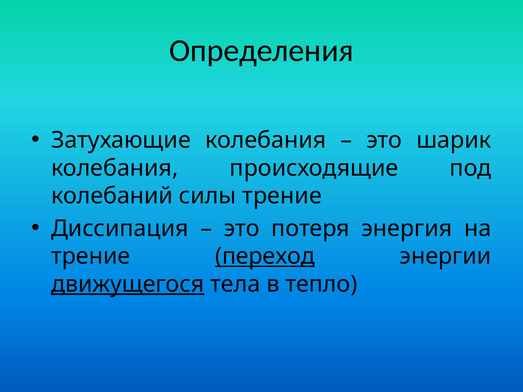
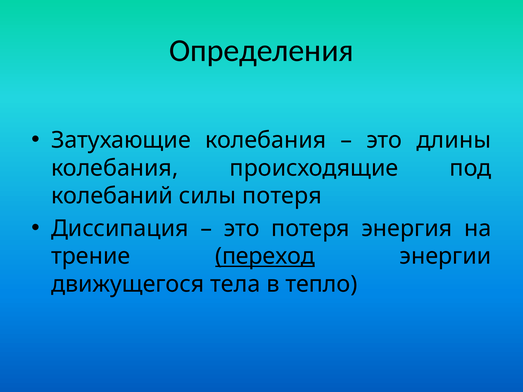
шарик: шарик -> длины (454, 140)
силы трение: трение -> потеря (282, 196)
движущегося underline: present -> none (128, 284)
